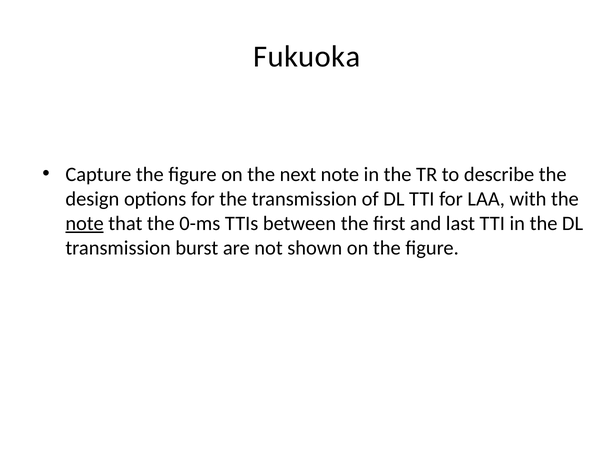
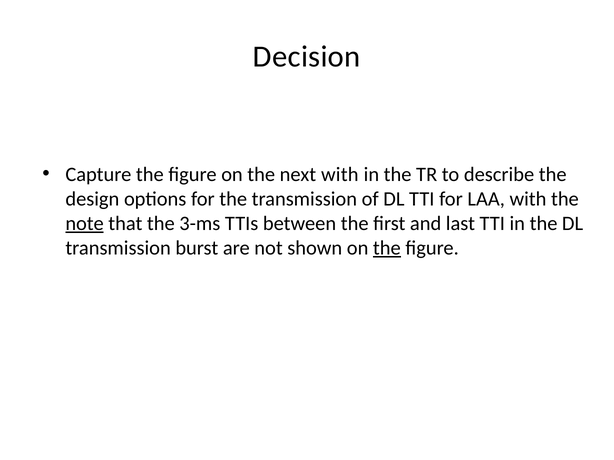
Fukuoka: Fukuoka -> Decision (307, 57)
next note: note -> with (340, 175)
0-ms: 0-ms -> 3-ms (200, 224)
the underline: none -> present (387, 248)
